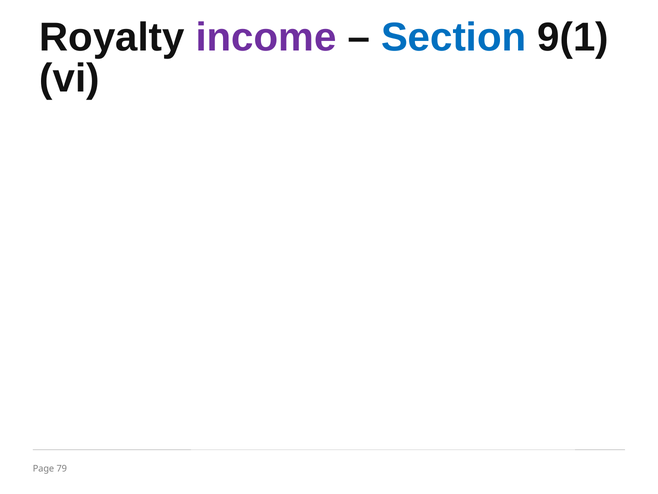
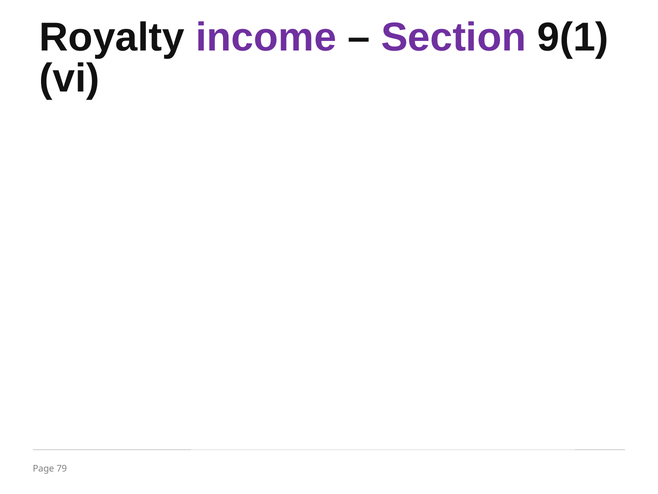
Section colour: blue -> purple (454, 37)
